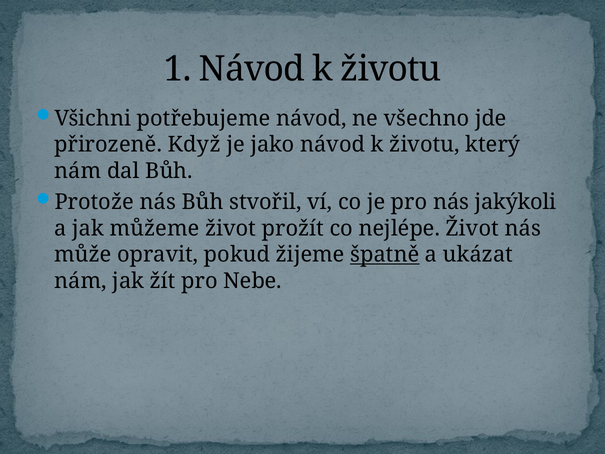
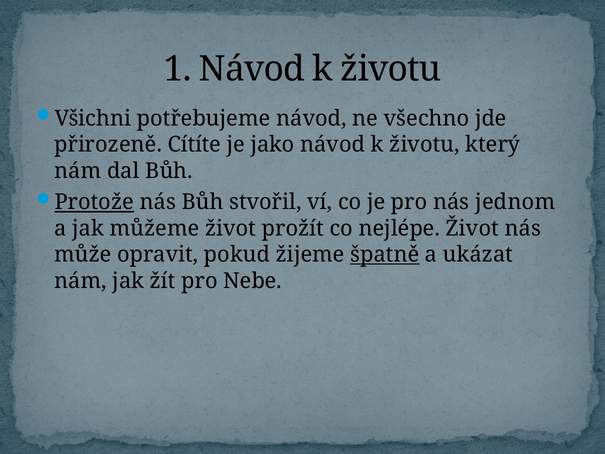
Když: Když -> Cítíte (194, 145)
Protože underline: none -> present (94, 202)
jakýkoli: jakýkoli -> jednom (515, 202)
